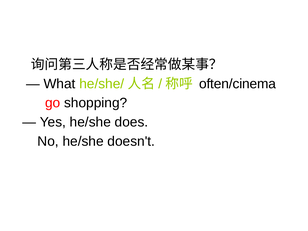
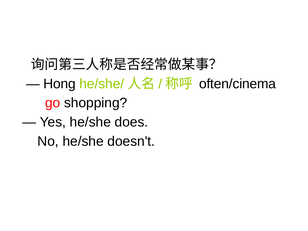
What: What -> Hong (60, 84)
